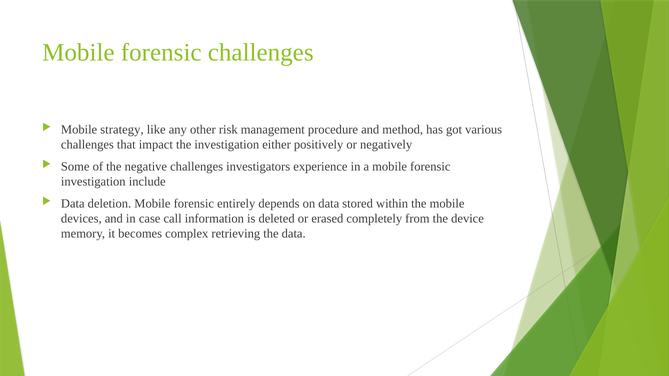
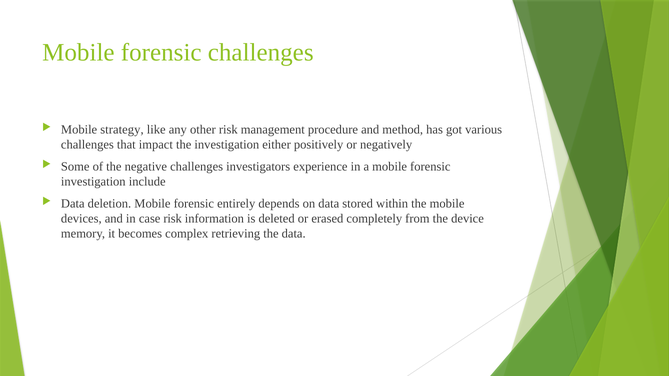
case call: call -> risk (173, 219)
